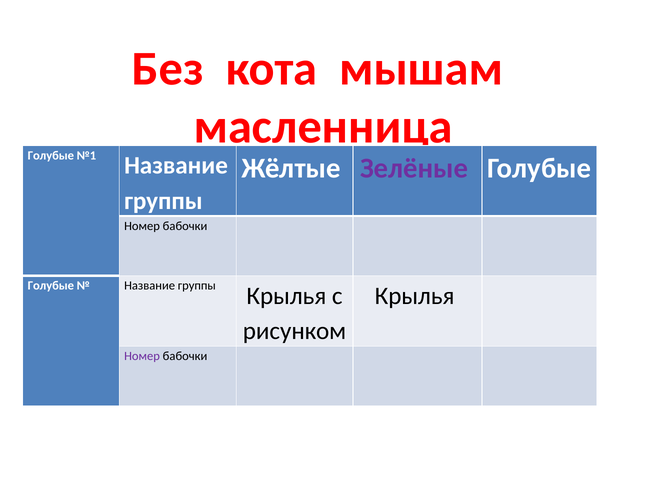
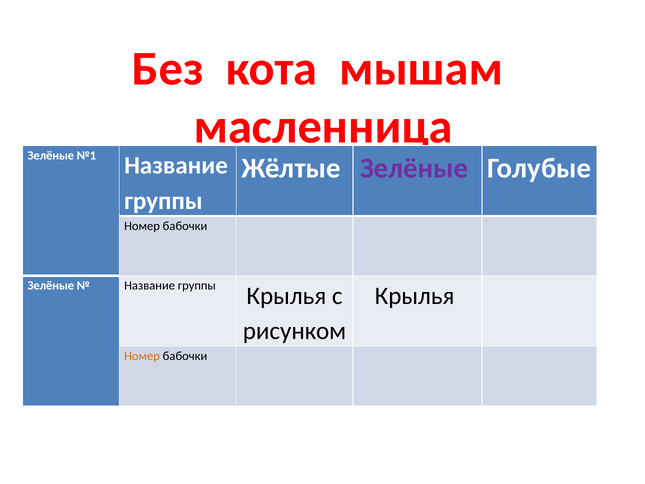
Голубые: Голубые -> Зелёные (51, 155)
Голубые: Голубые -> Зелёные (51, 286)
Номер colour: purple -> orange (142, 356)
